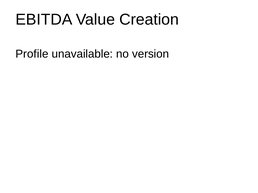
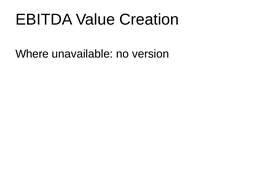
Profile: Profile -> Where (32, 54)
